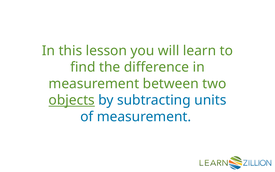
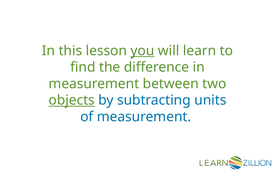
you underline: none -> present (142, 51)
